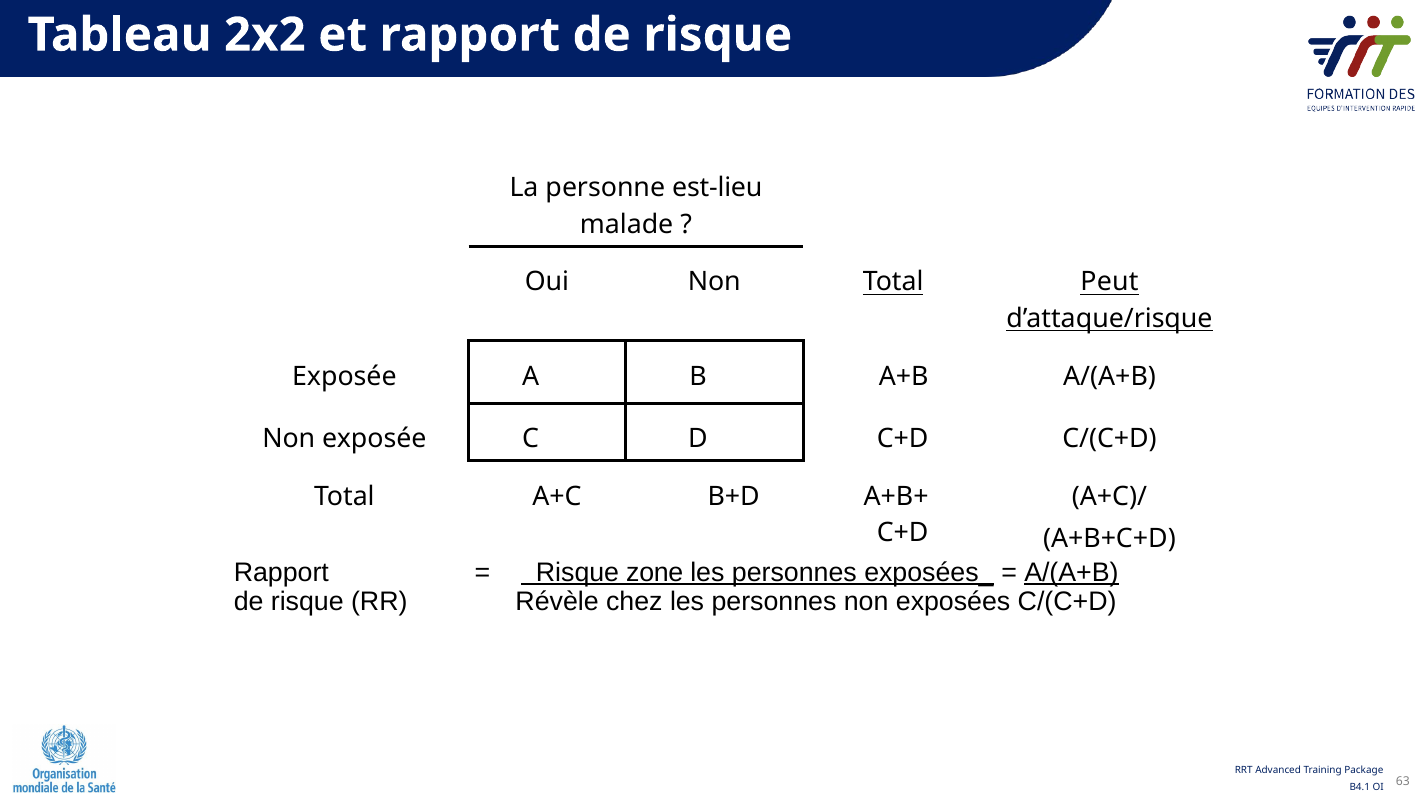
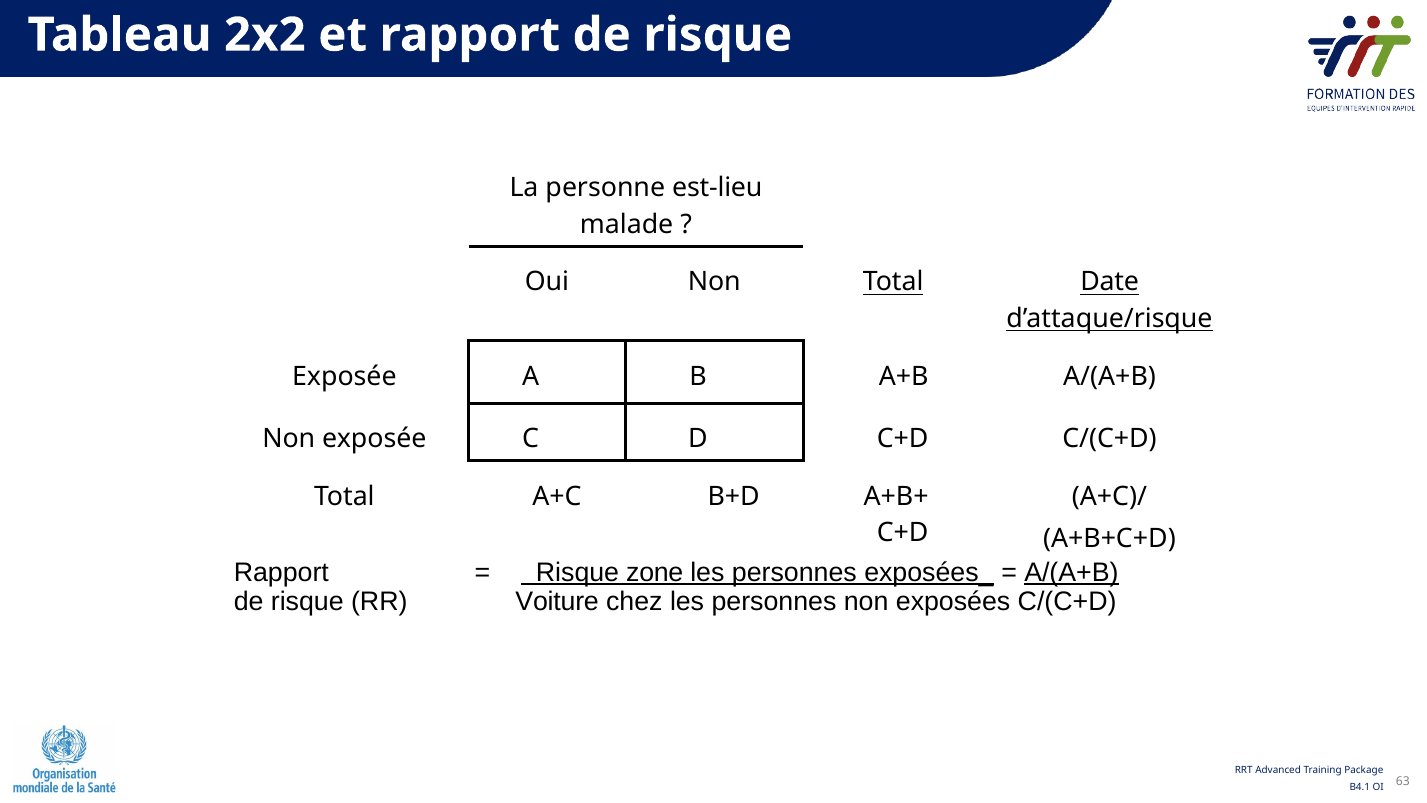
Peut: Peut -> Date (1110, 282)
Révèle: Révèle -> Voiture (557, 601)
